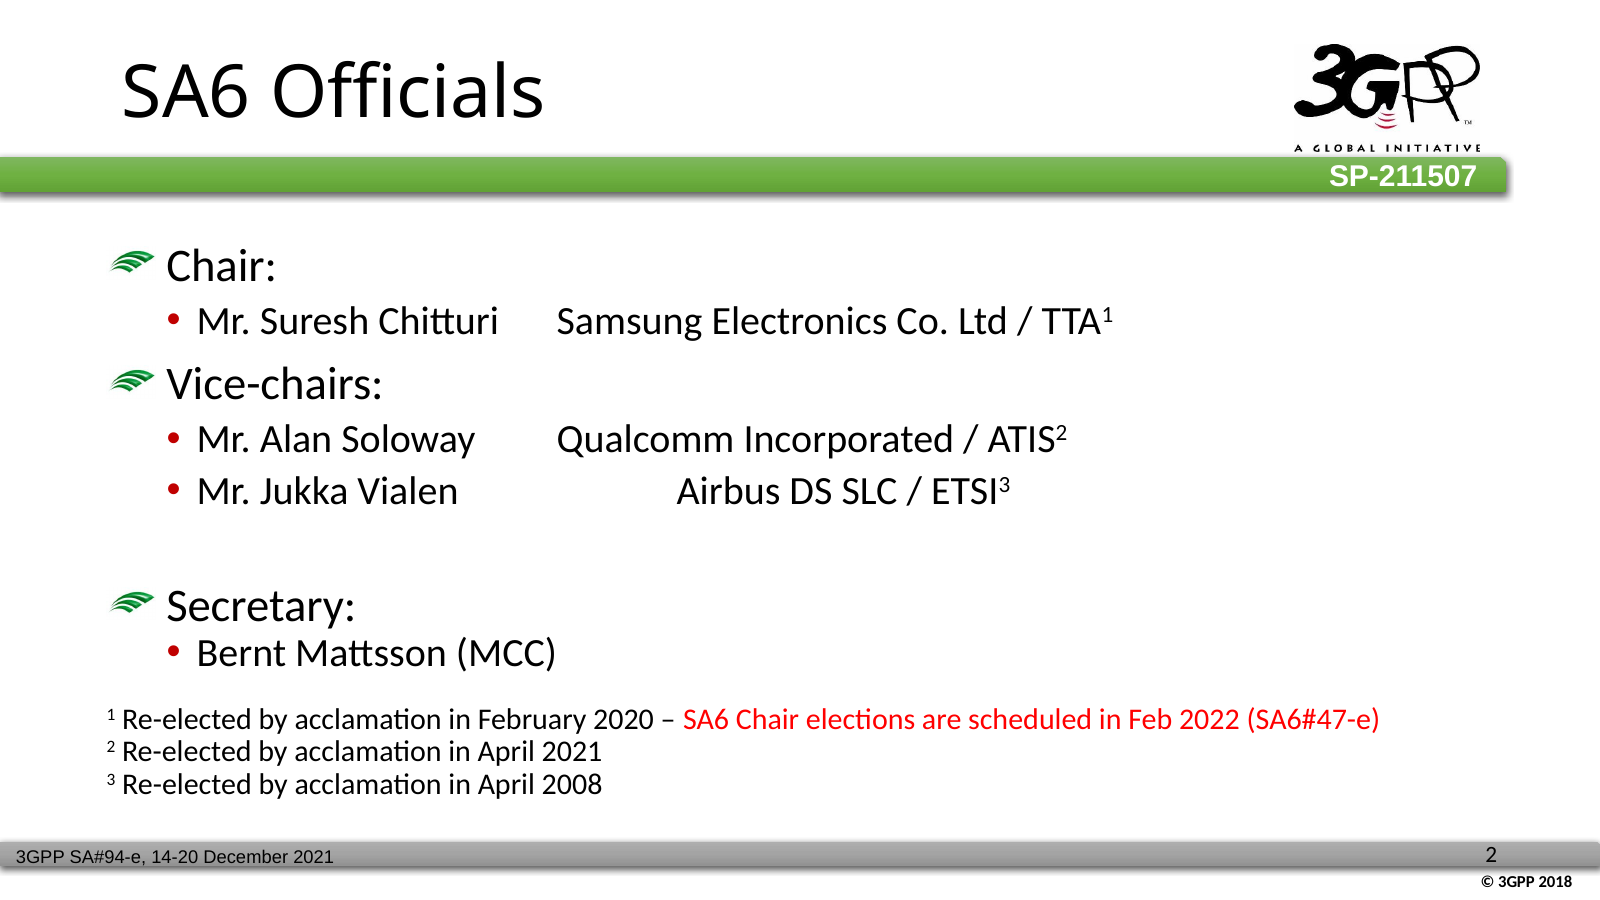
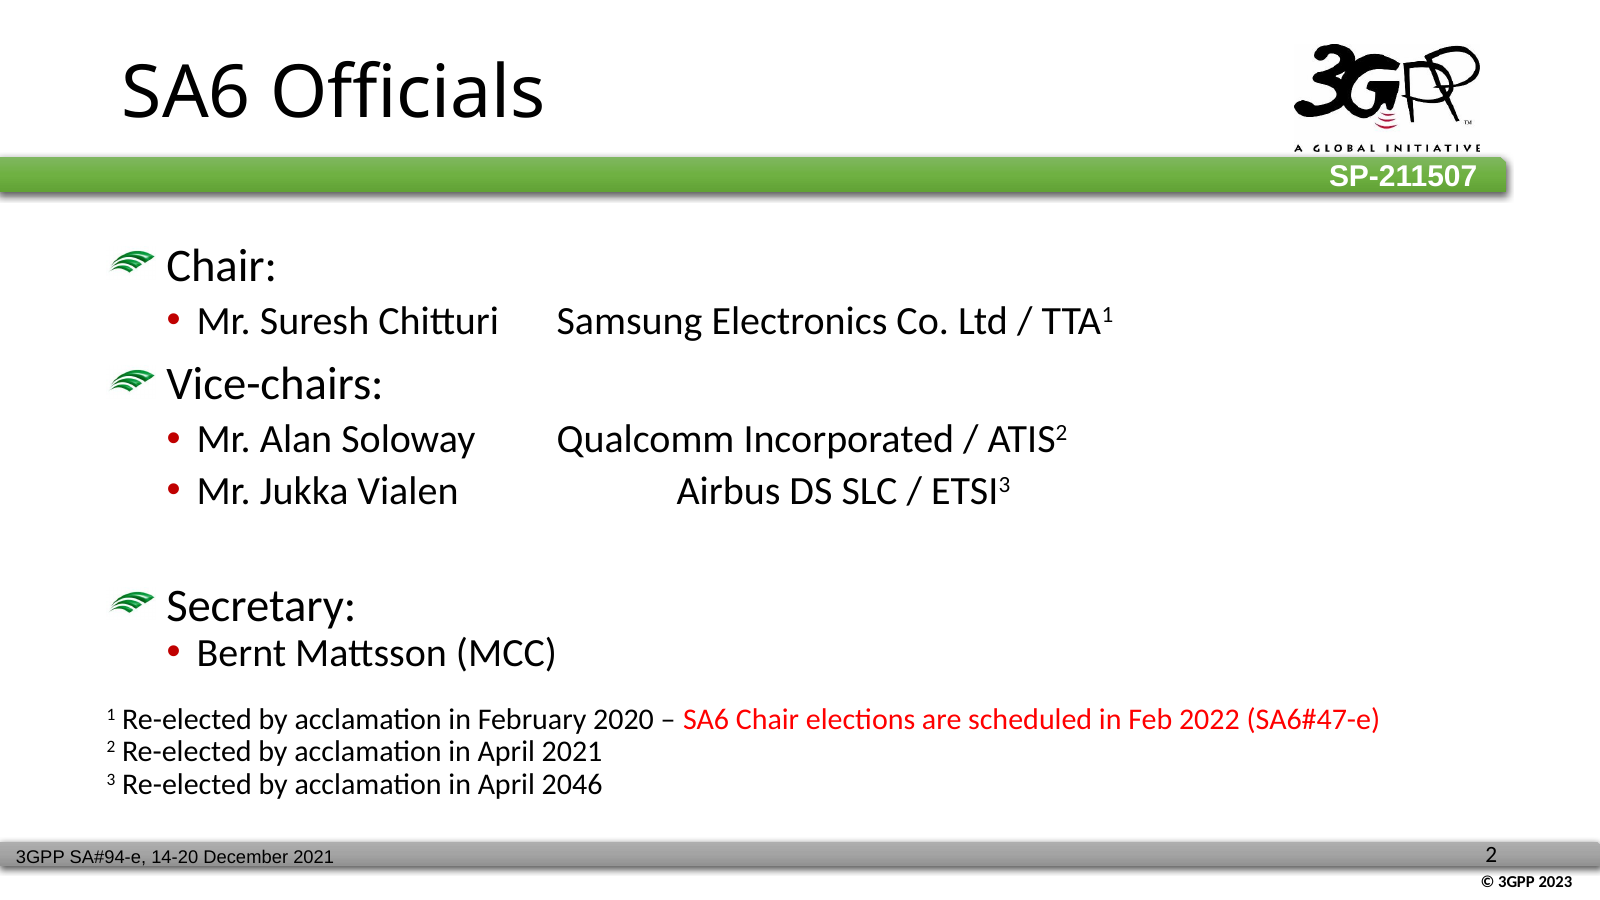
2008: 2008 -> 2046 (572, 784)
2018: 2018 -> 2023 (1555, 882)
